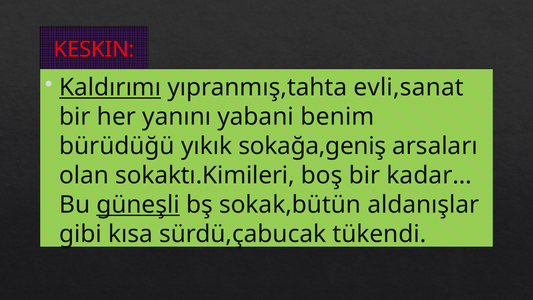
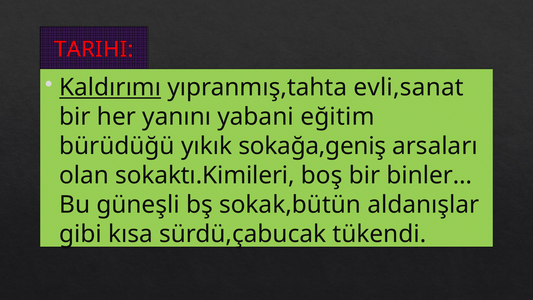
KESKIN: KESKIN -> TARIHI (94, 49)
benim: benim -> eğitim (337, 117)
kadar…: kadar… -> binler… (429, 175)
güneşli underline: present -> none (138, 205)
